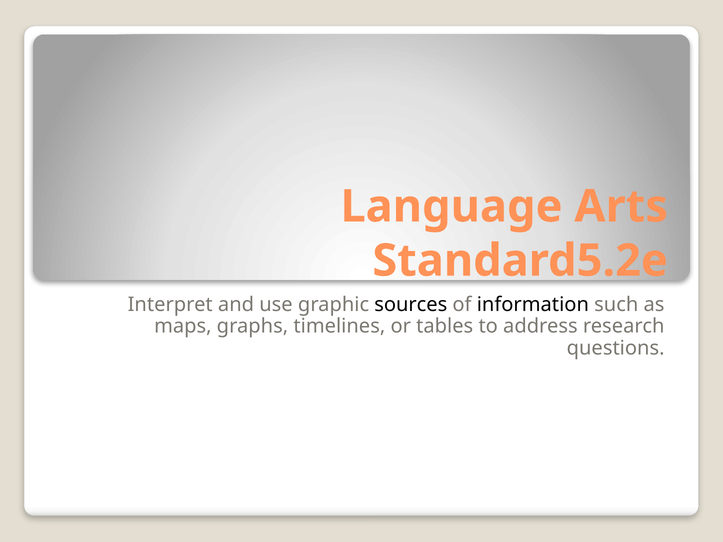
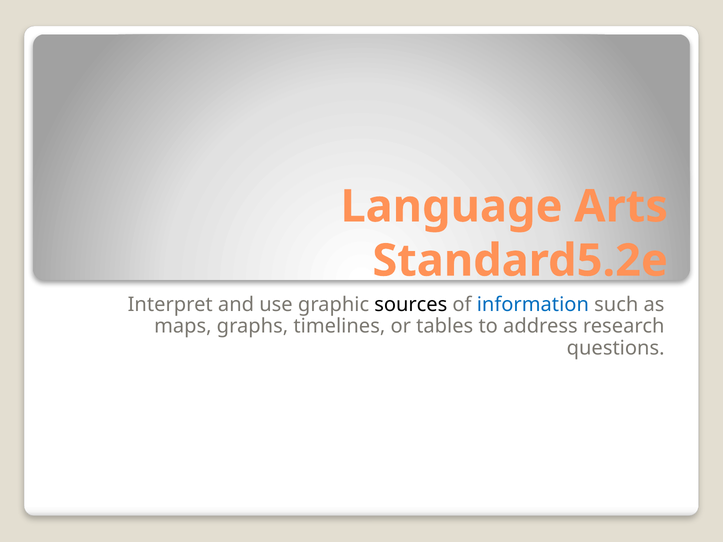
information colour: black -> blue (533, 305)
